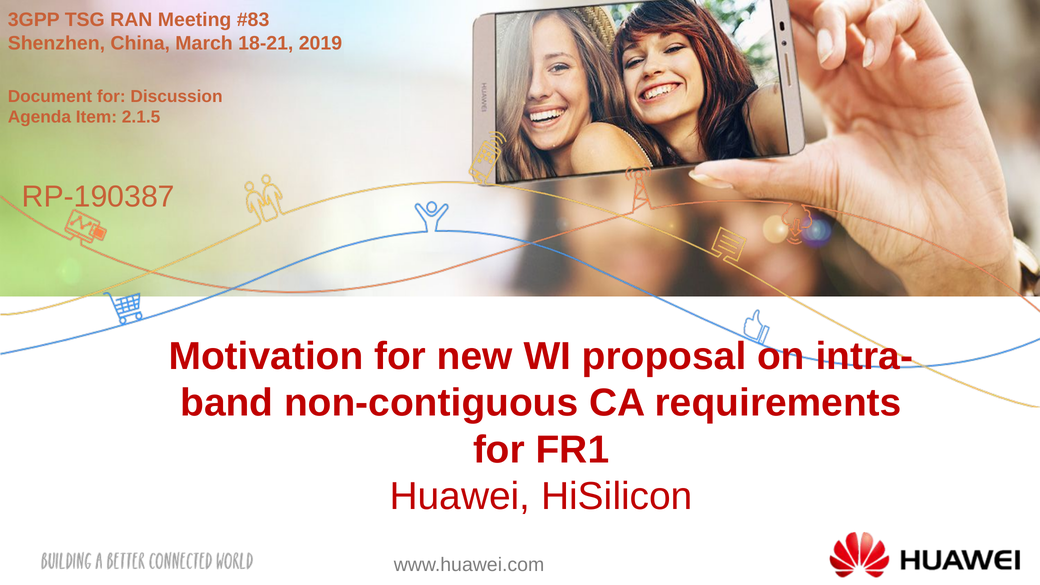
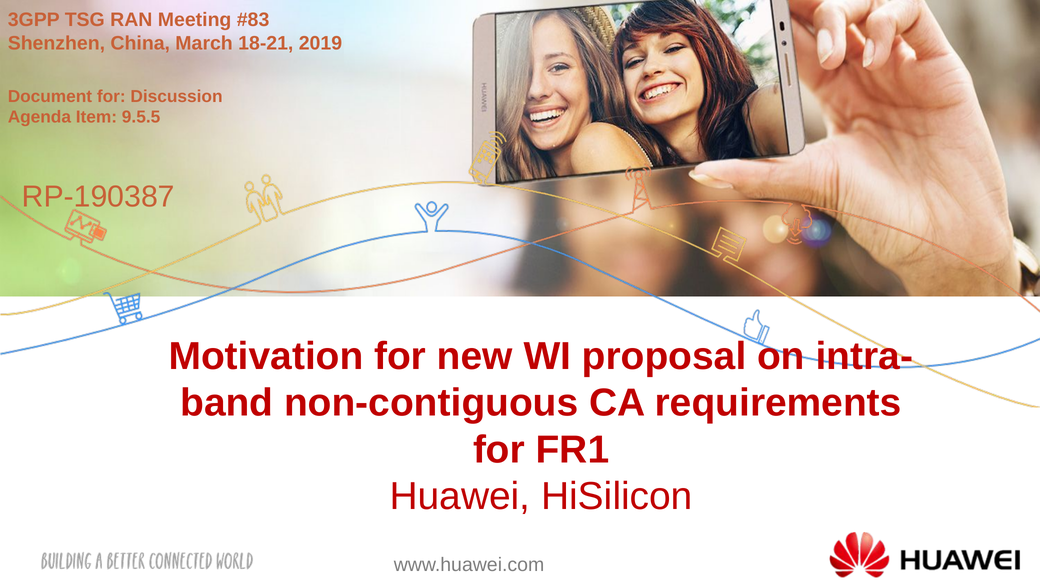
2.1.5: 2.1.5 -> 9.5.5 (141, 117)
